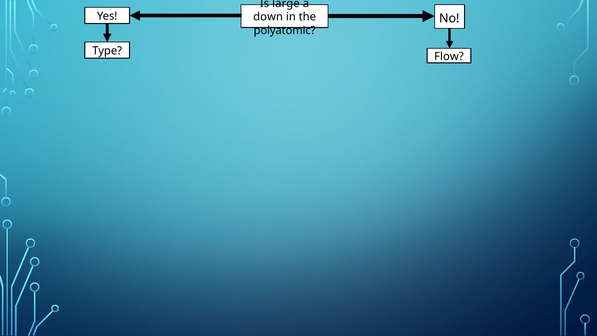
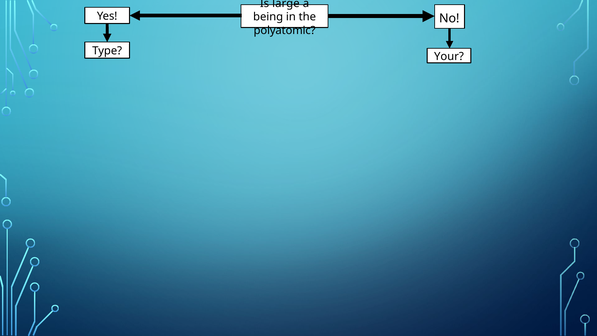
down: down -> being (268, 17)
Flow: Flow -> Your (449, 56)
